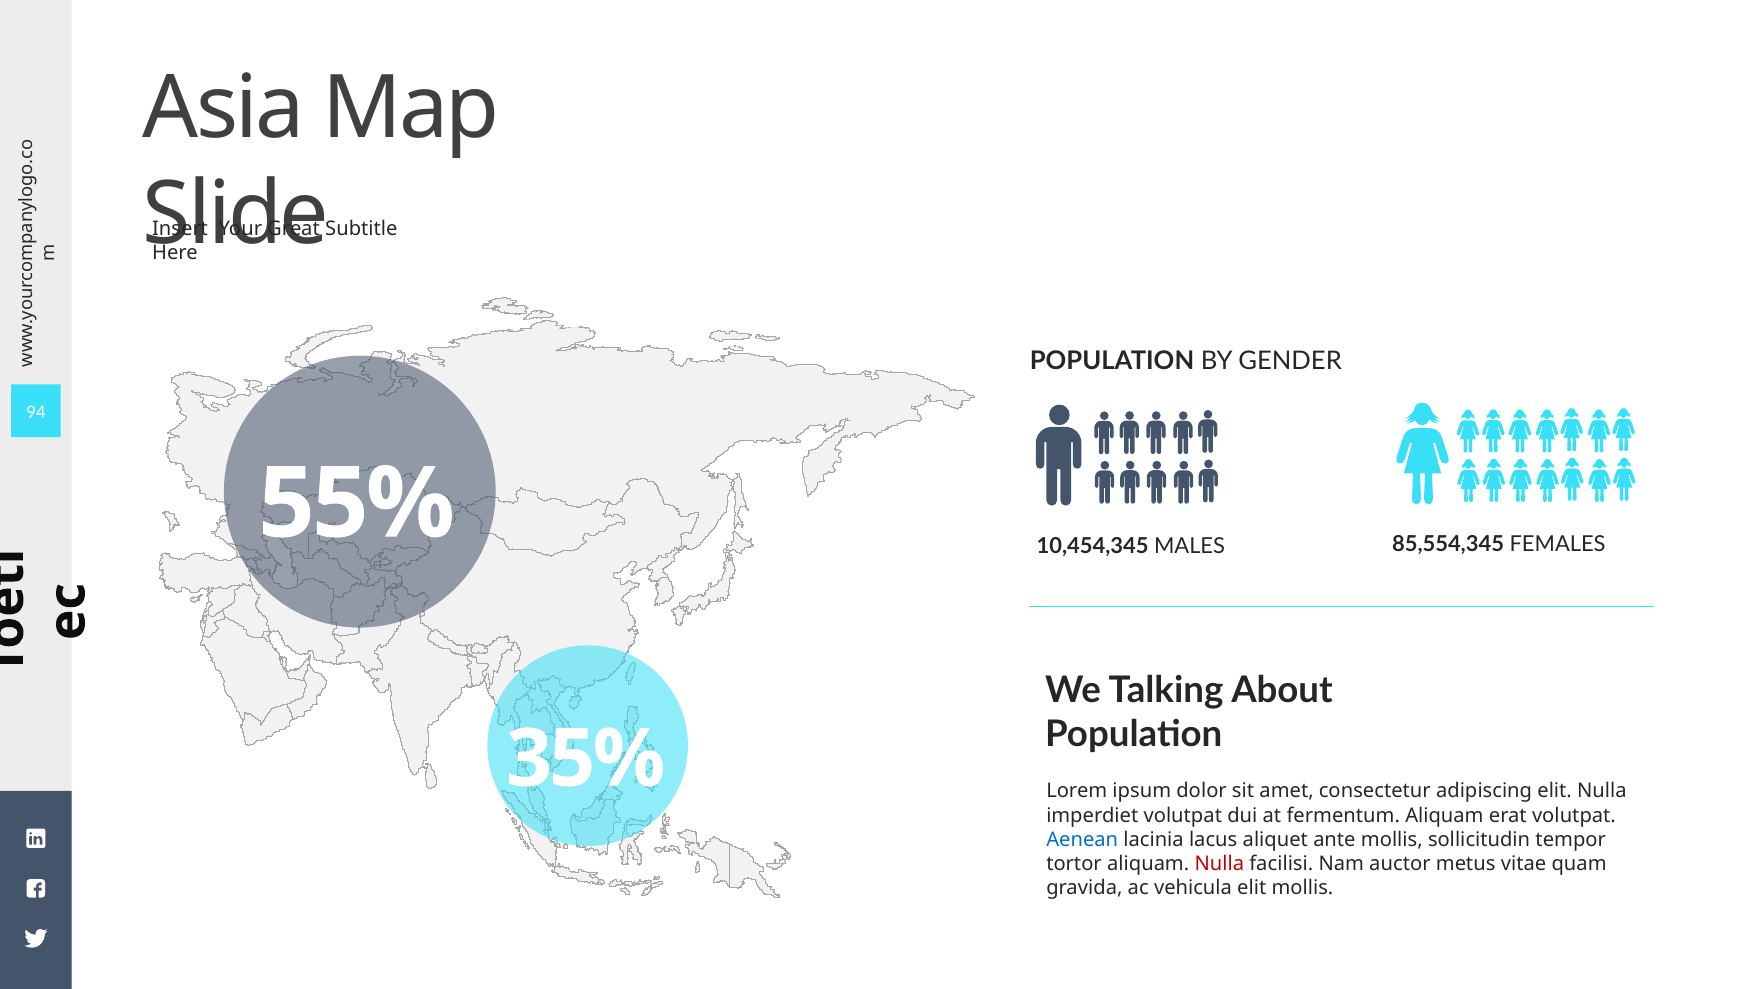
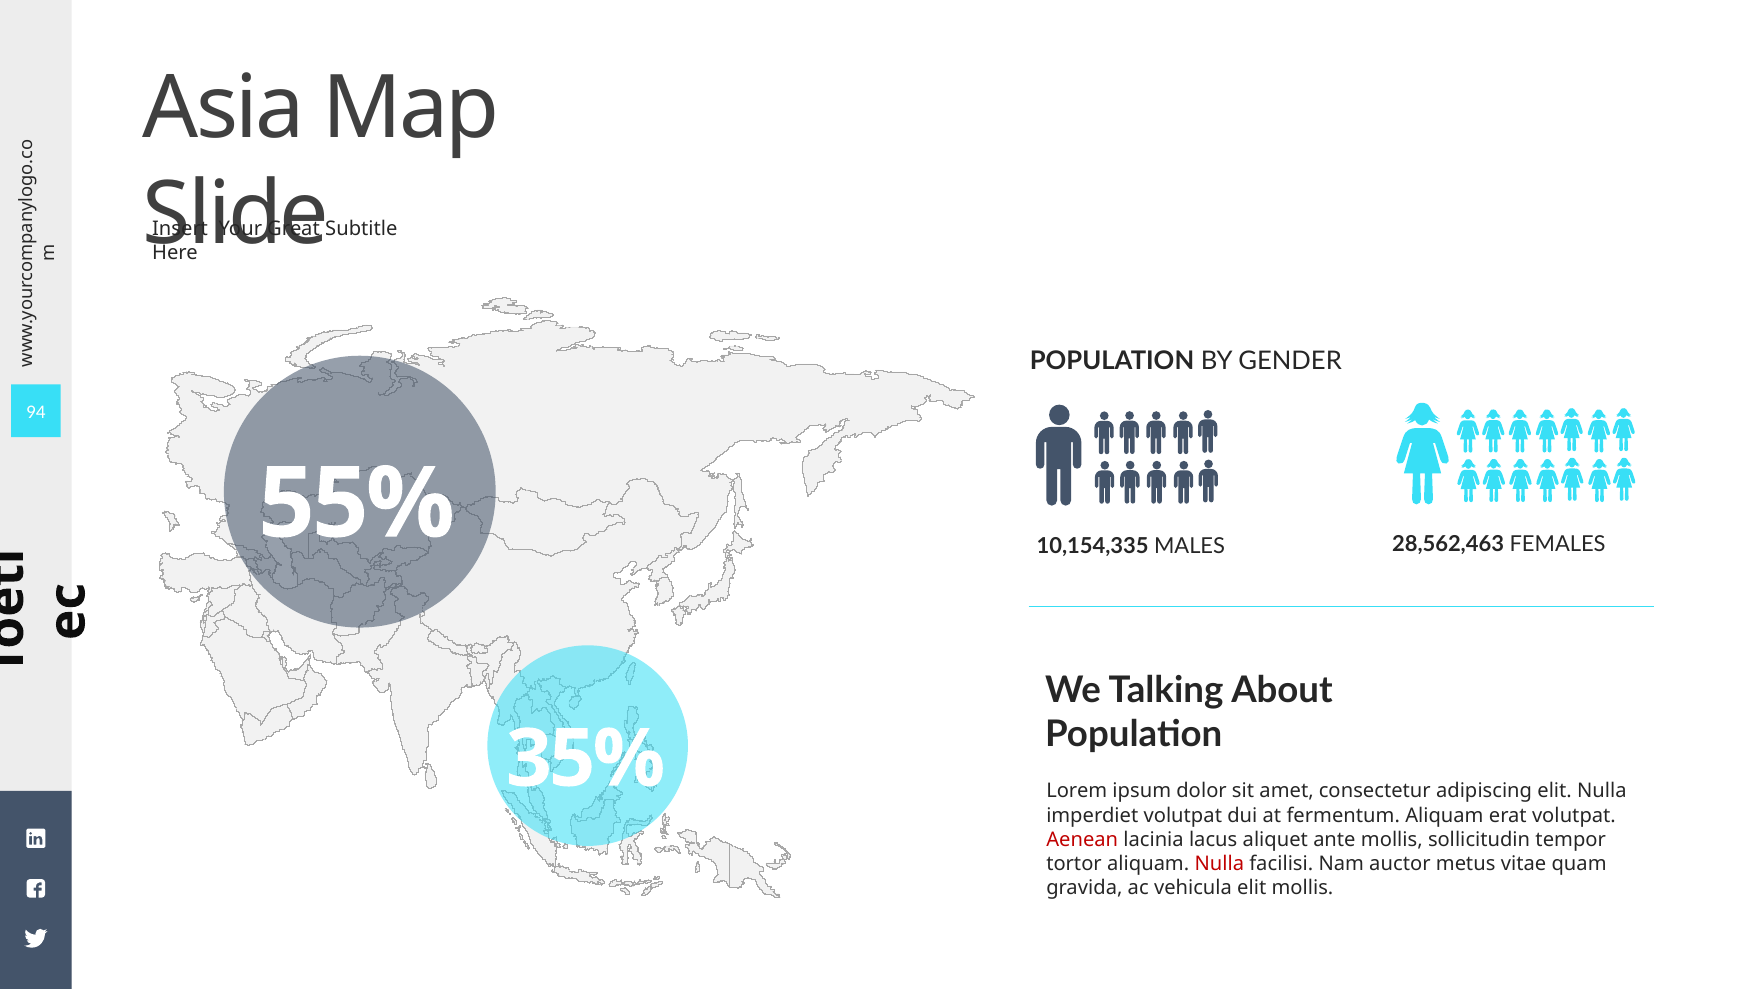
10,454,345: 10,454,345 -> 10,154,335 (1093, 546)
85,554,345: 85,554,345 -> 28,562,463 (1448, 544)
Aenean colour: blue -> red (1082, 840)
